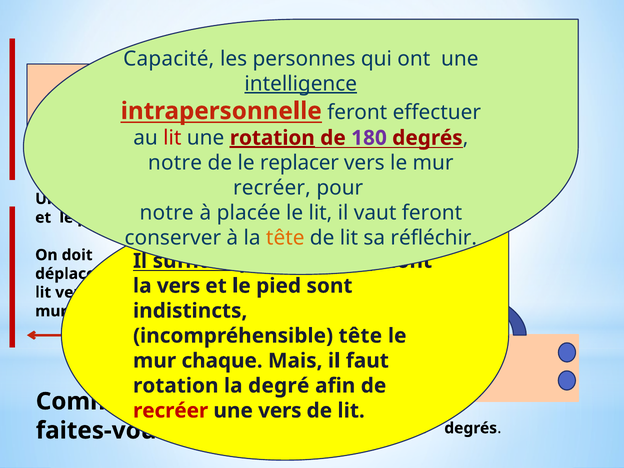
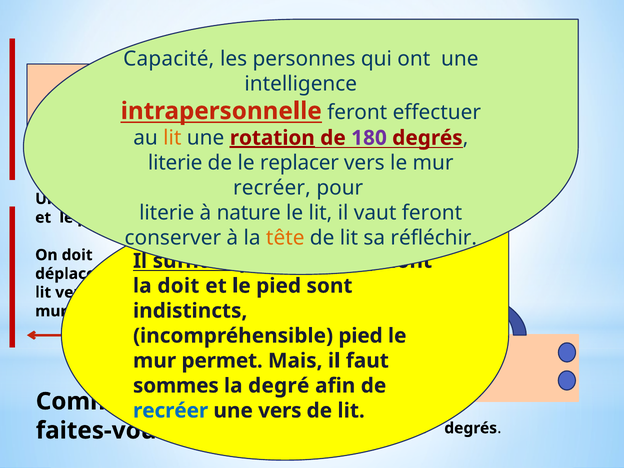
intelligence underline: present -> none (301, 84)
lit colour: red -> orange (172, 138)
notre: notre -> literie (175, 163)
notre: notre -> literie (167, 213)
placée: placée -> nature (249, 213)
la vers: vers -> doit (178, 286)
incompréhensible tête: tête -> pied (361, 336)
chaque: chaque -> permet (222, 361)
rotation: rotation -> sommes (176, 386)
recréer colour: red -> blue (171, 411)
